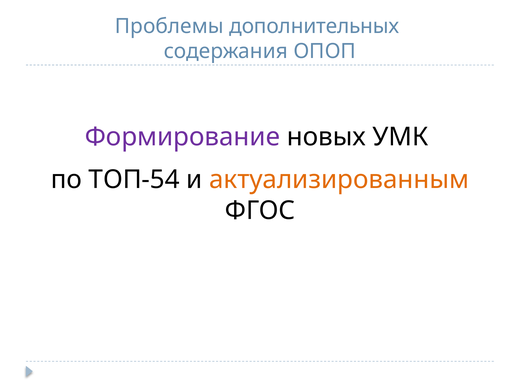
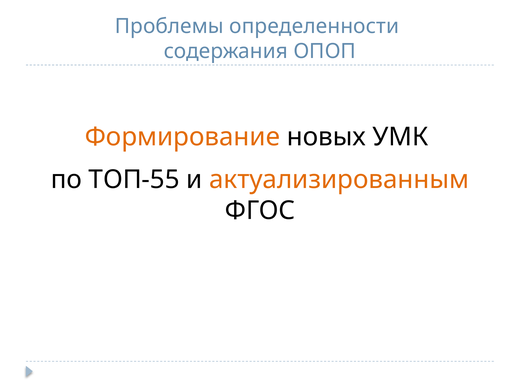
дополнительных: дополнительных -> определенности (314, 26)
Формирование colour: purple -> orange (182, 137)
ТОП-54: ТОП-54 -> ТОП-55 (134, 180)
